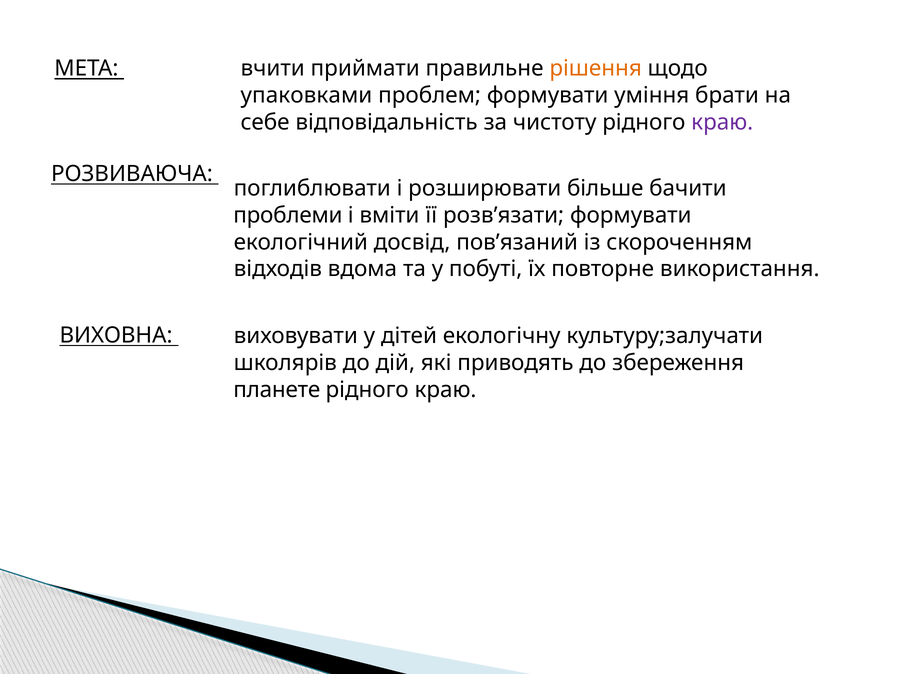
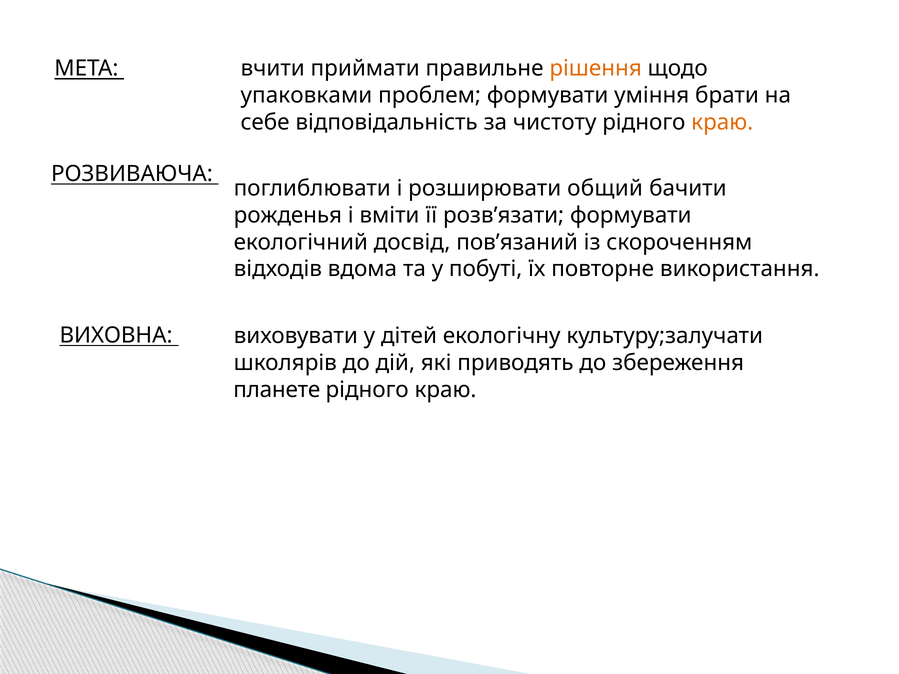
краю colour: purple -> orange (722, 123)
більше: більше -> общий (605, 188)
проблеми: проблеми -> рожденья (288, 215)
